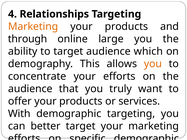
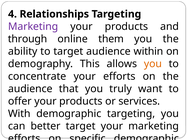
Marketing colour: orange -> purple (33, 27)
large: large -> them (111, 39)
which: which -> within (148, 52)
